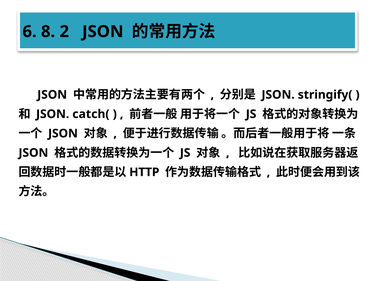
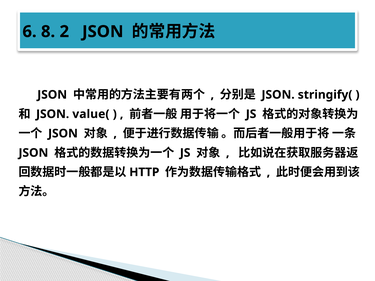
catch(: catch( -> value( (91, 114)
